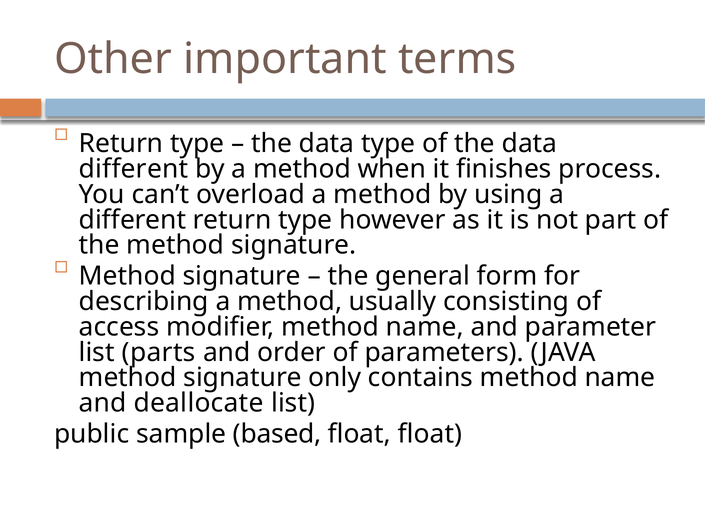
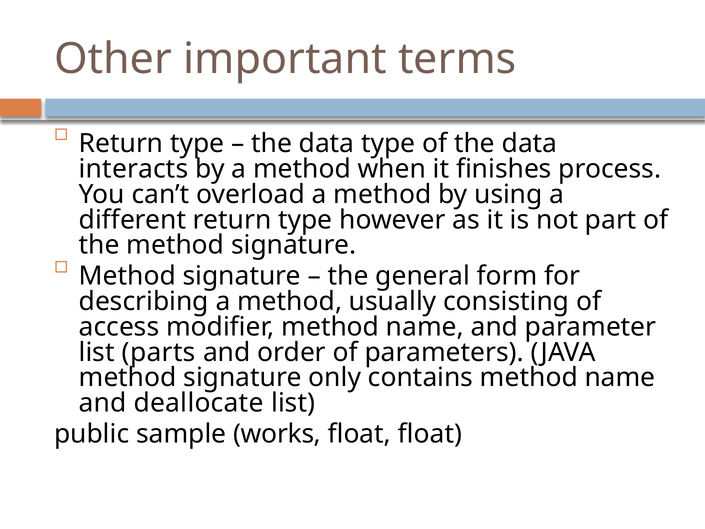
different: different -> interacts (134, 169)
based: based -> works (277, 434)
